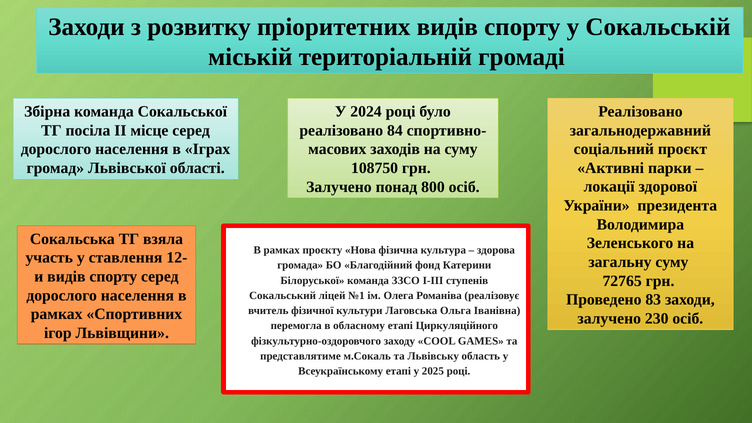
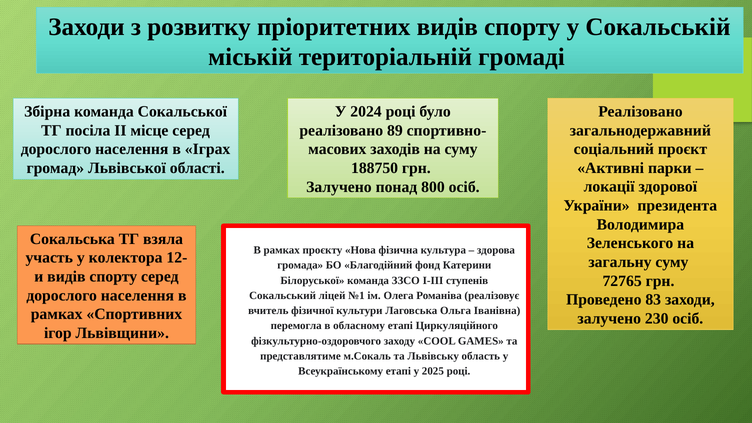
84: 84 -> 89 (395, 130)
108750: 108750 -> 188750 (375, 168)
ставлення: ставлення -> колектора (126, 258)
